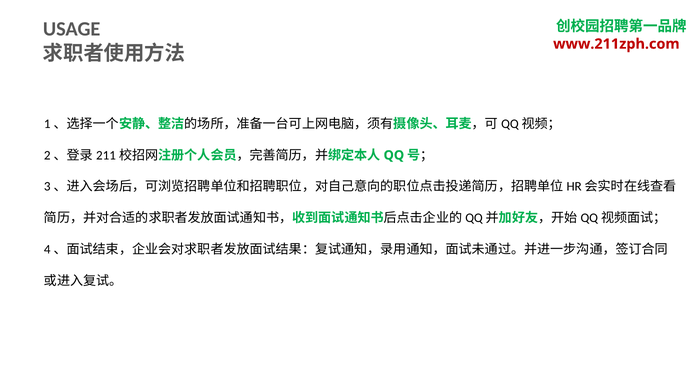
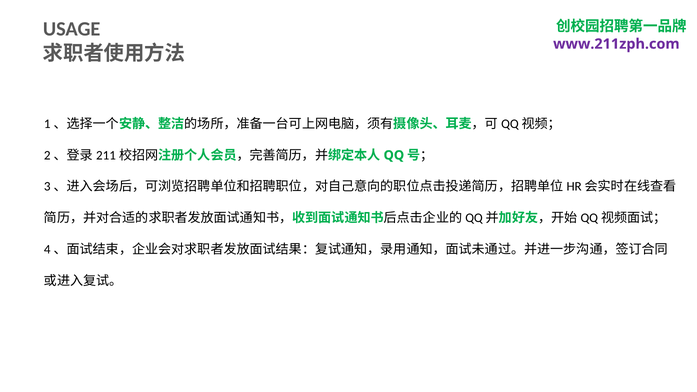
www.211zph.com colour: red -> purple (616, 44)
